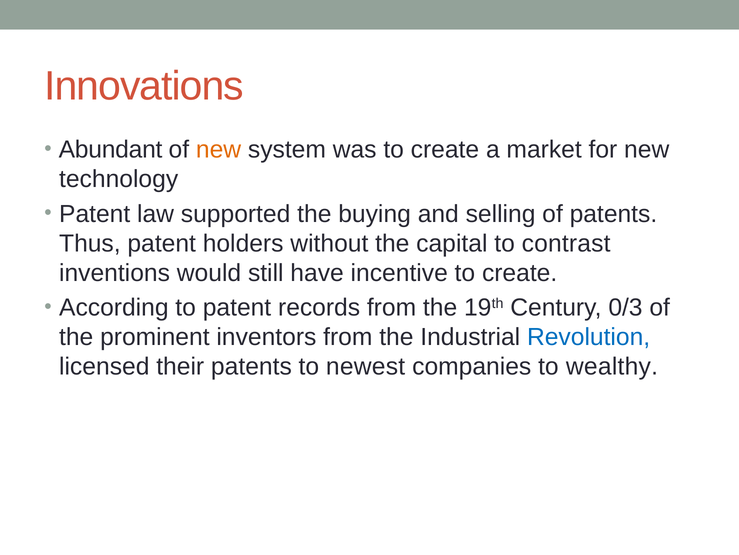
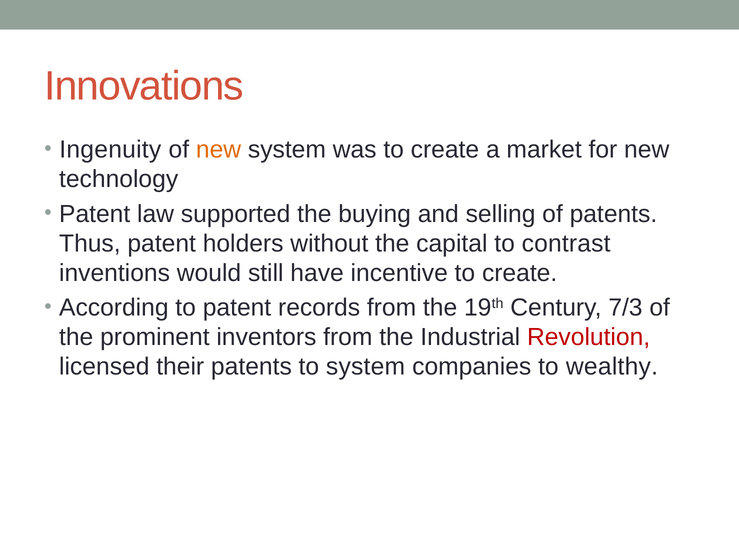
Abundant: Abundant -> Ingenuity (110, 150)
0/3: 0/3 -> 7/3 (625, 307)
Revolution colour: blue -> red (589, 337)
to newest: newest -> system (366, 366)
